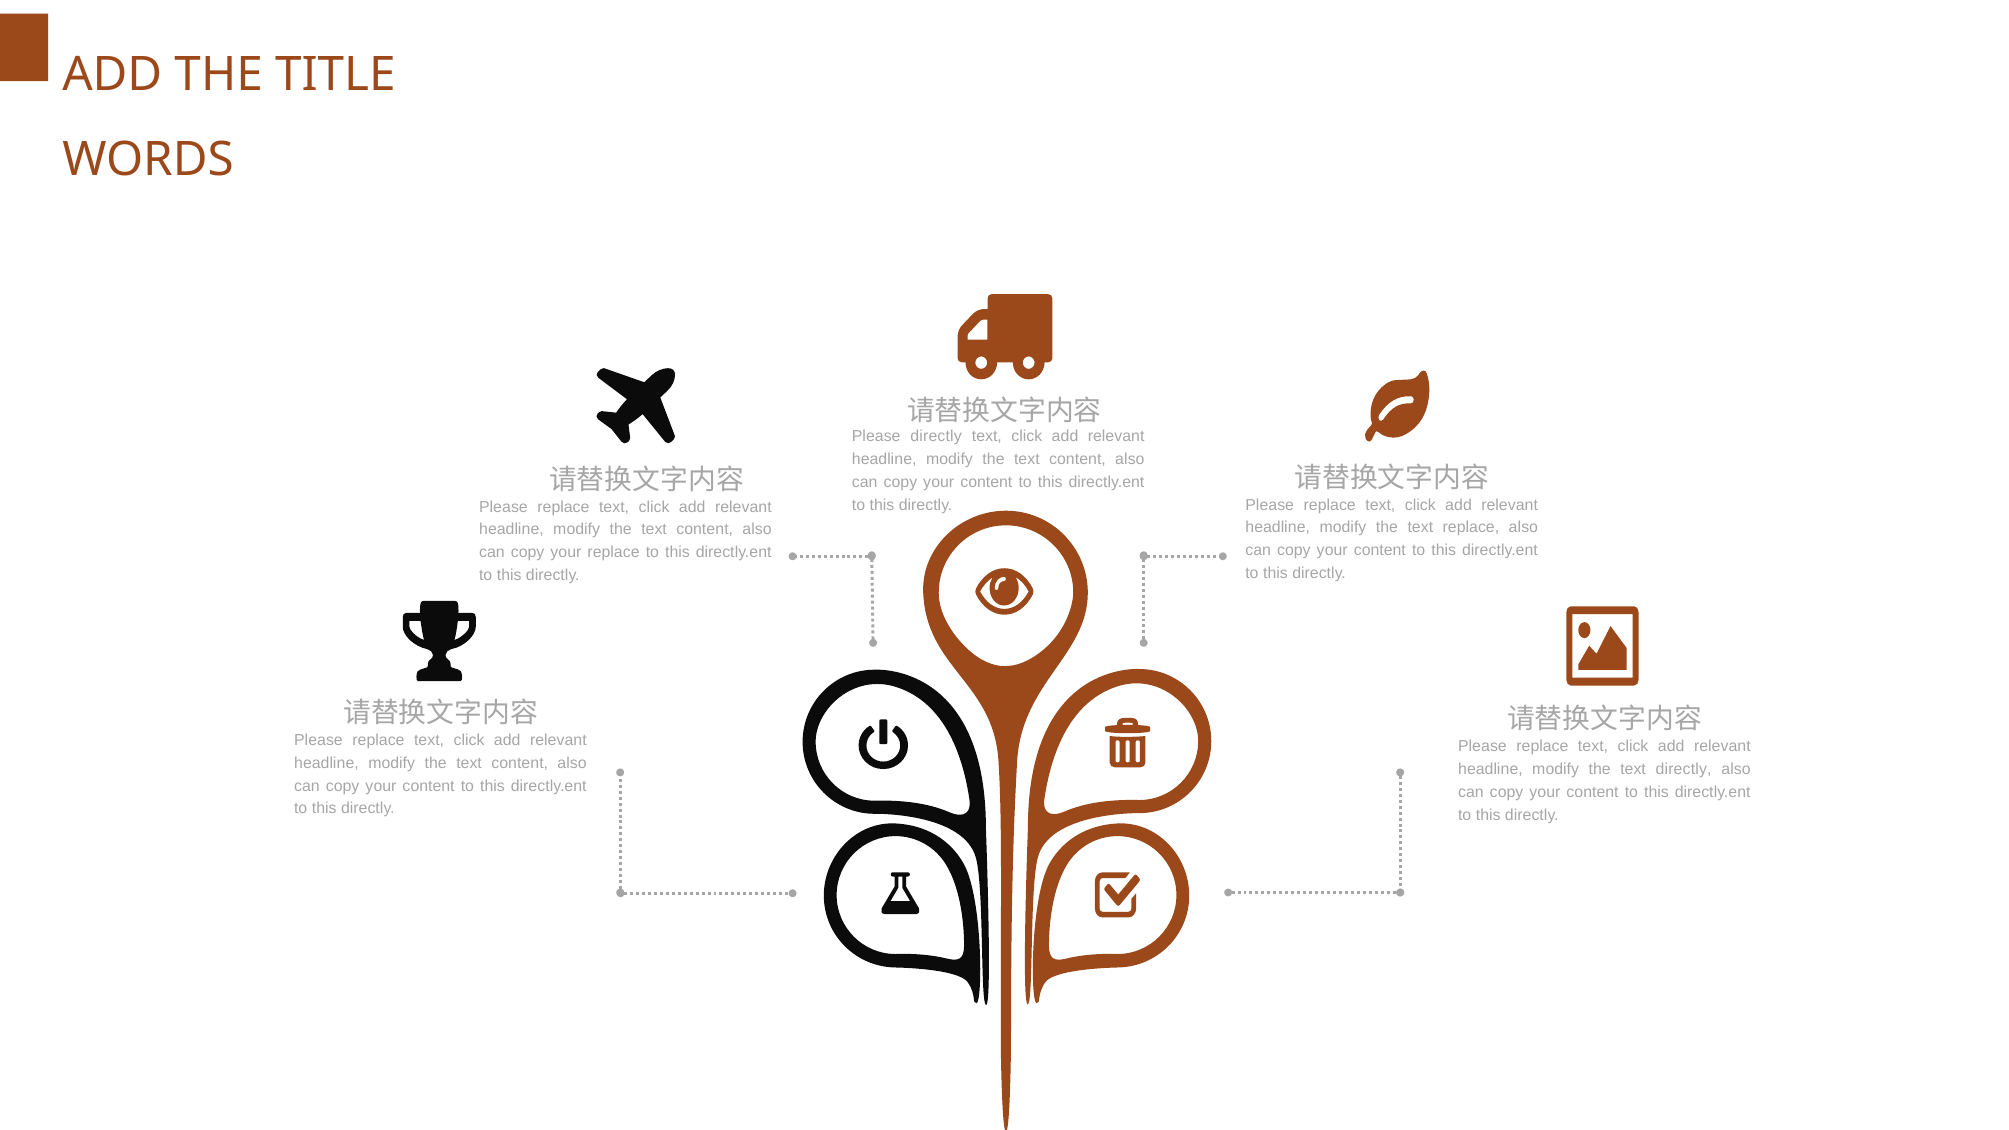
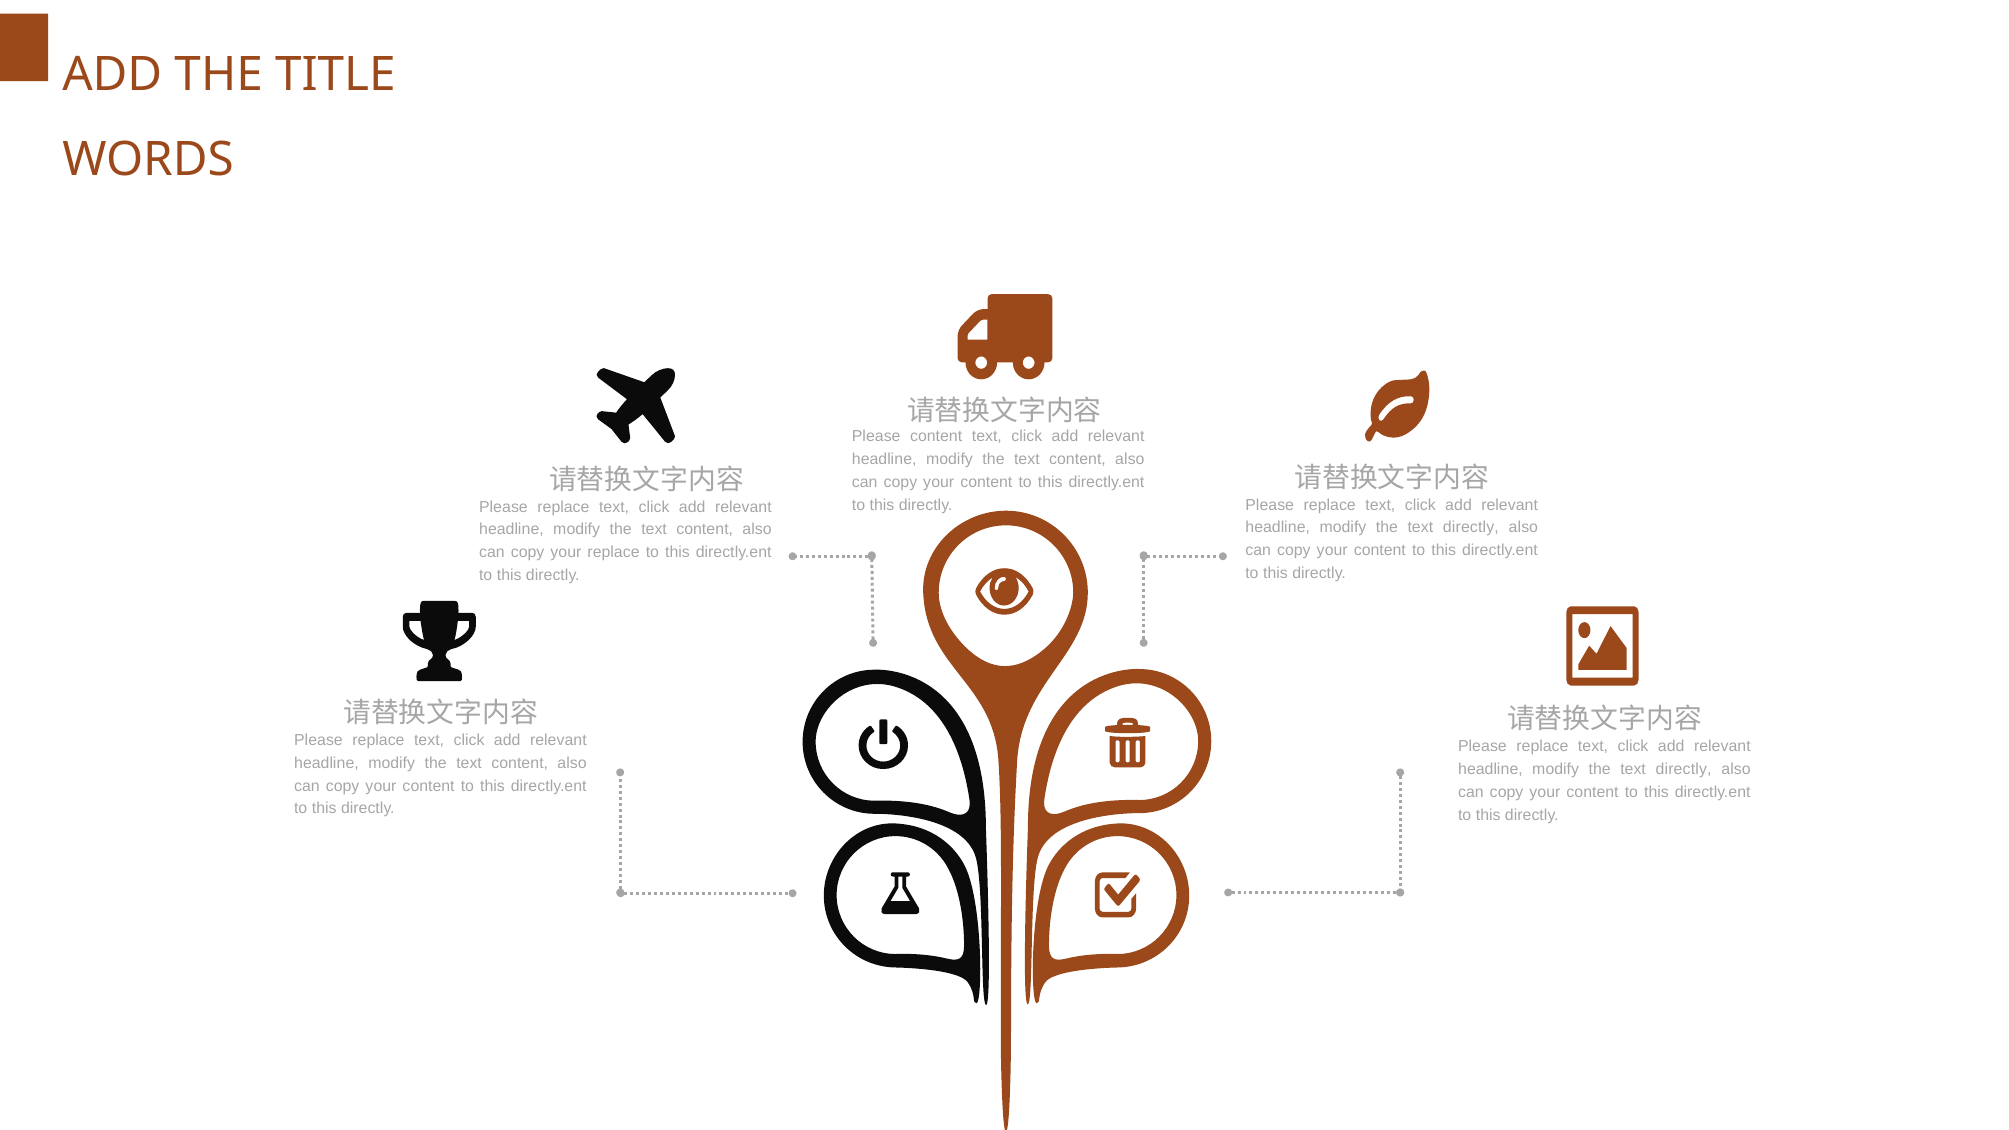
Please directly: directly -> content (936, 436)
replace: replace -> directly (1471, 528)
